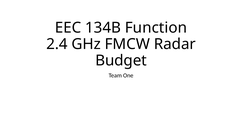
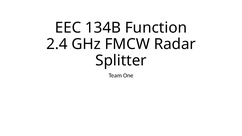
Budget: Budget -> Splitter (121, 60)
